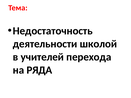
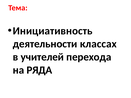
Недостаточность: Недостаточность -> Инициативность (53, 31)
школой: школой -> классах (98, 44)
